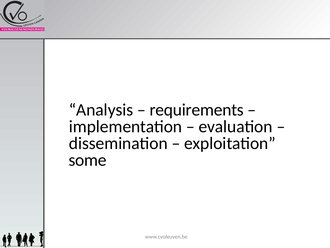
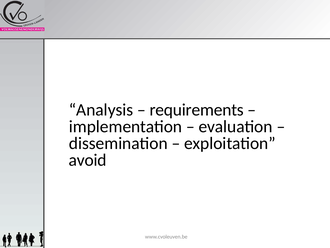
some: some -> avoid (88, 160)
